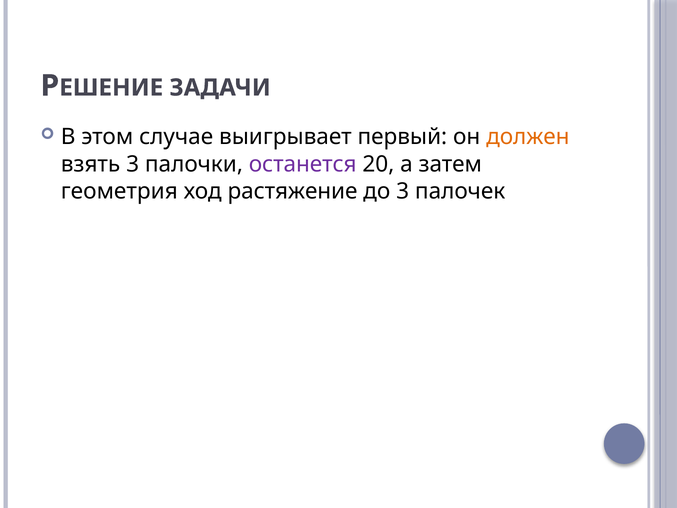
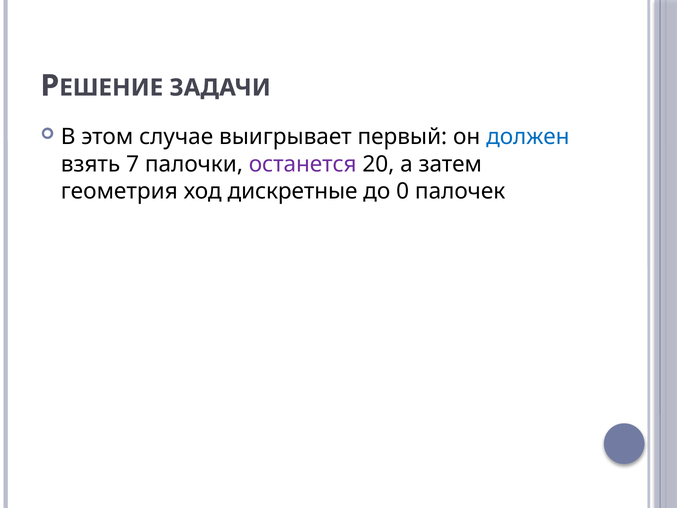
должен colour: orange -> blue (528, 137)
взять 3: 3 -> 7 (133, 164)
растяжение: растяжение -> дискретные (293, 191)
до 3: 3 -> 0 (403, 191)
